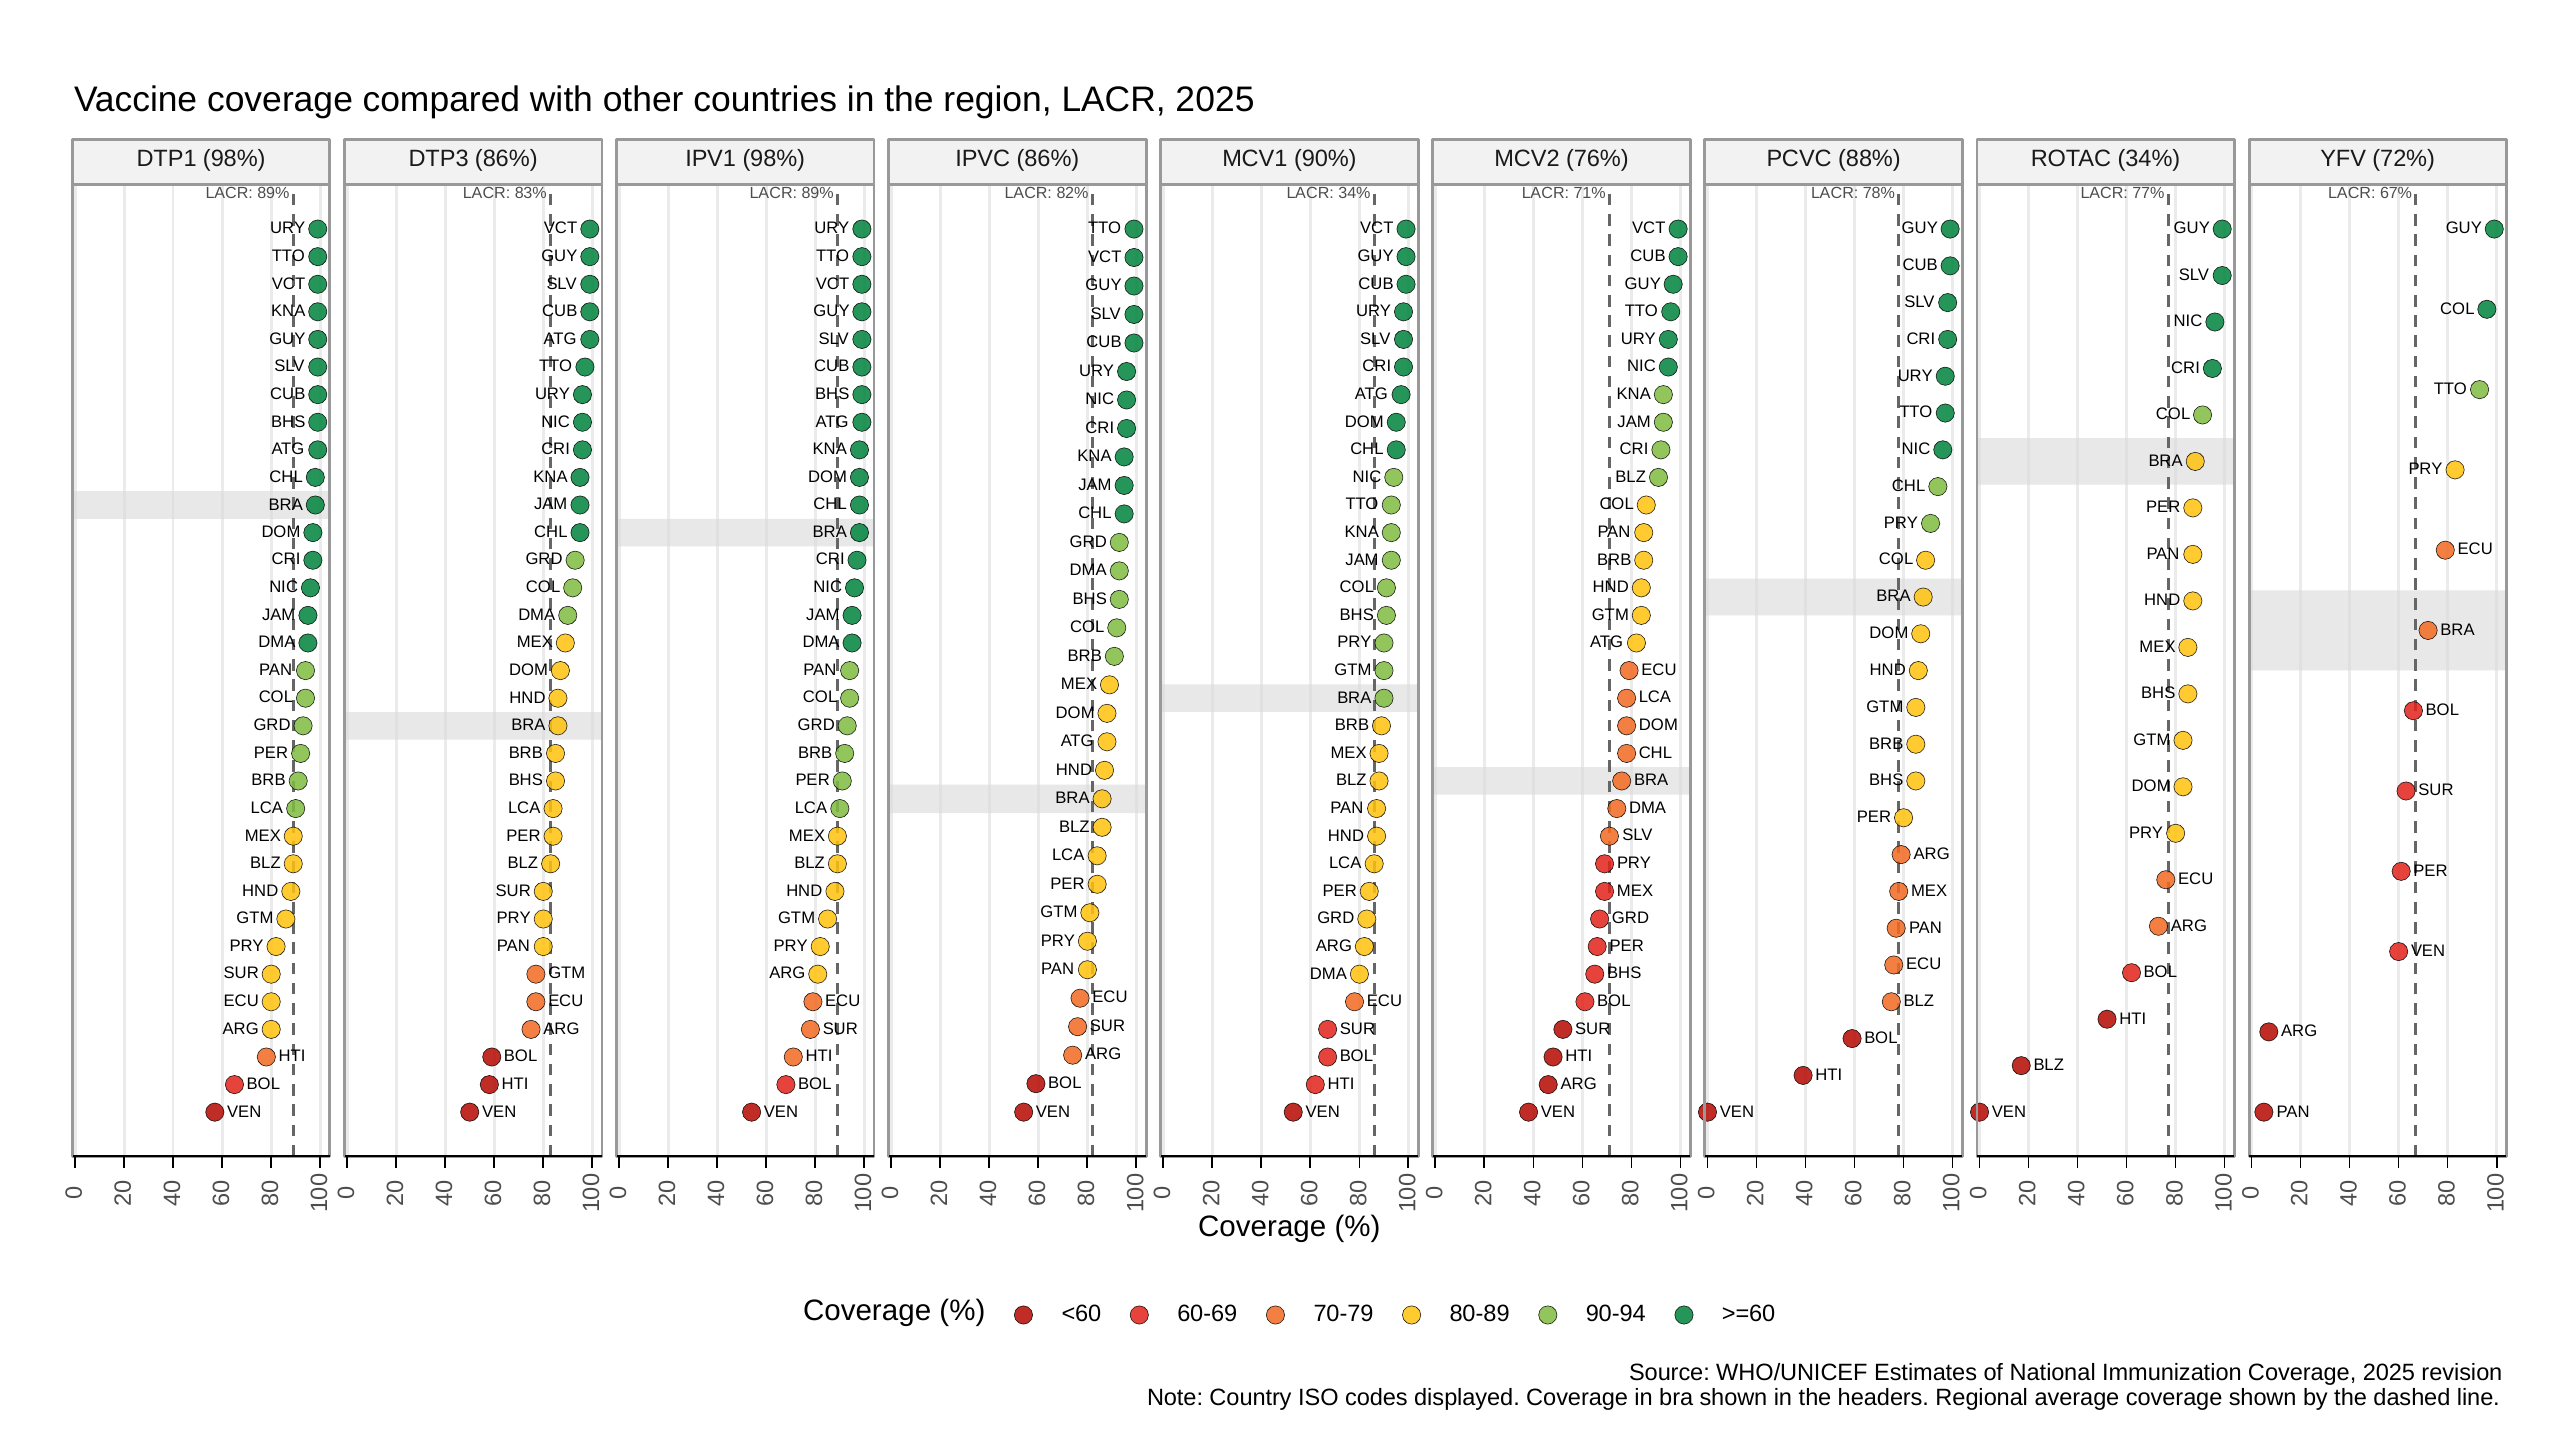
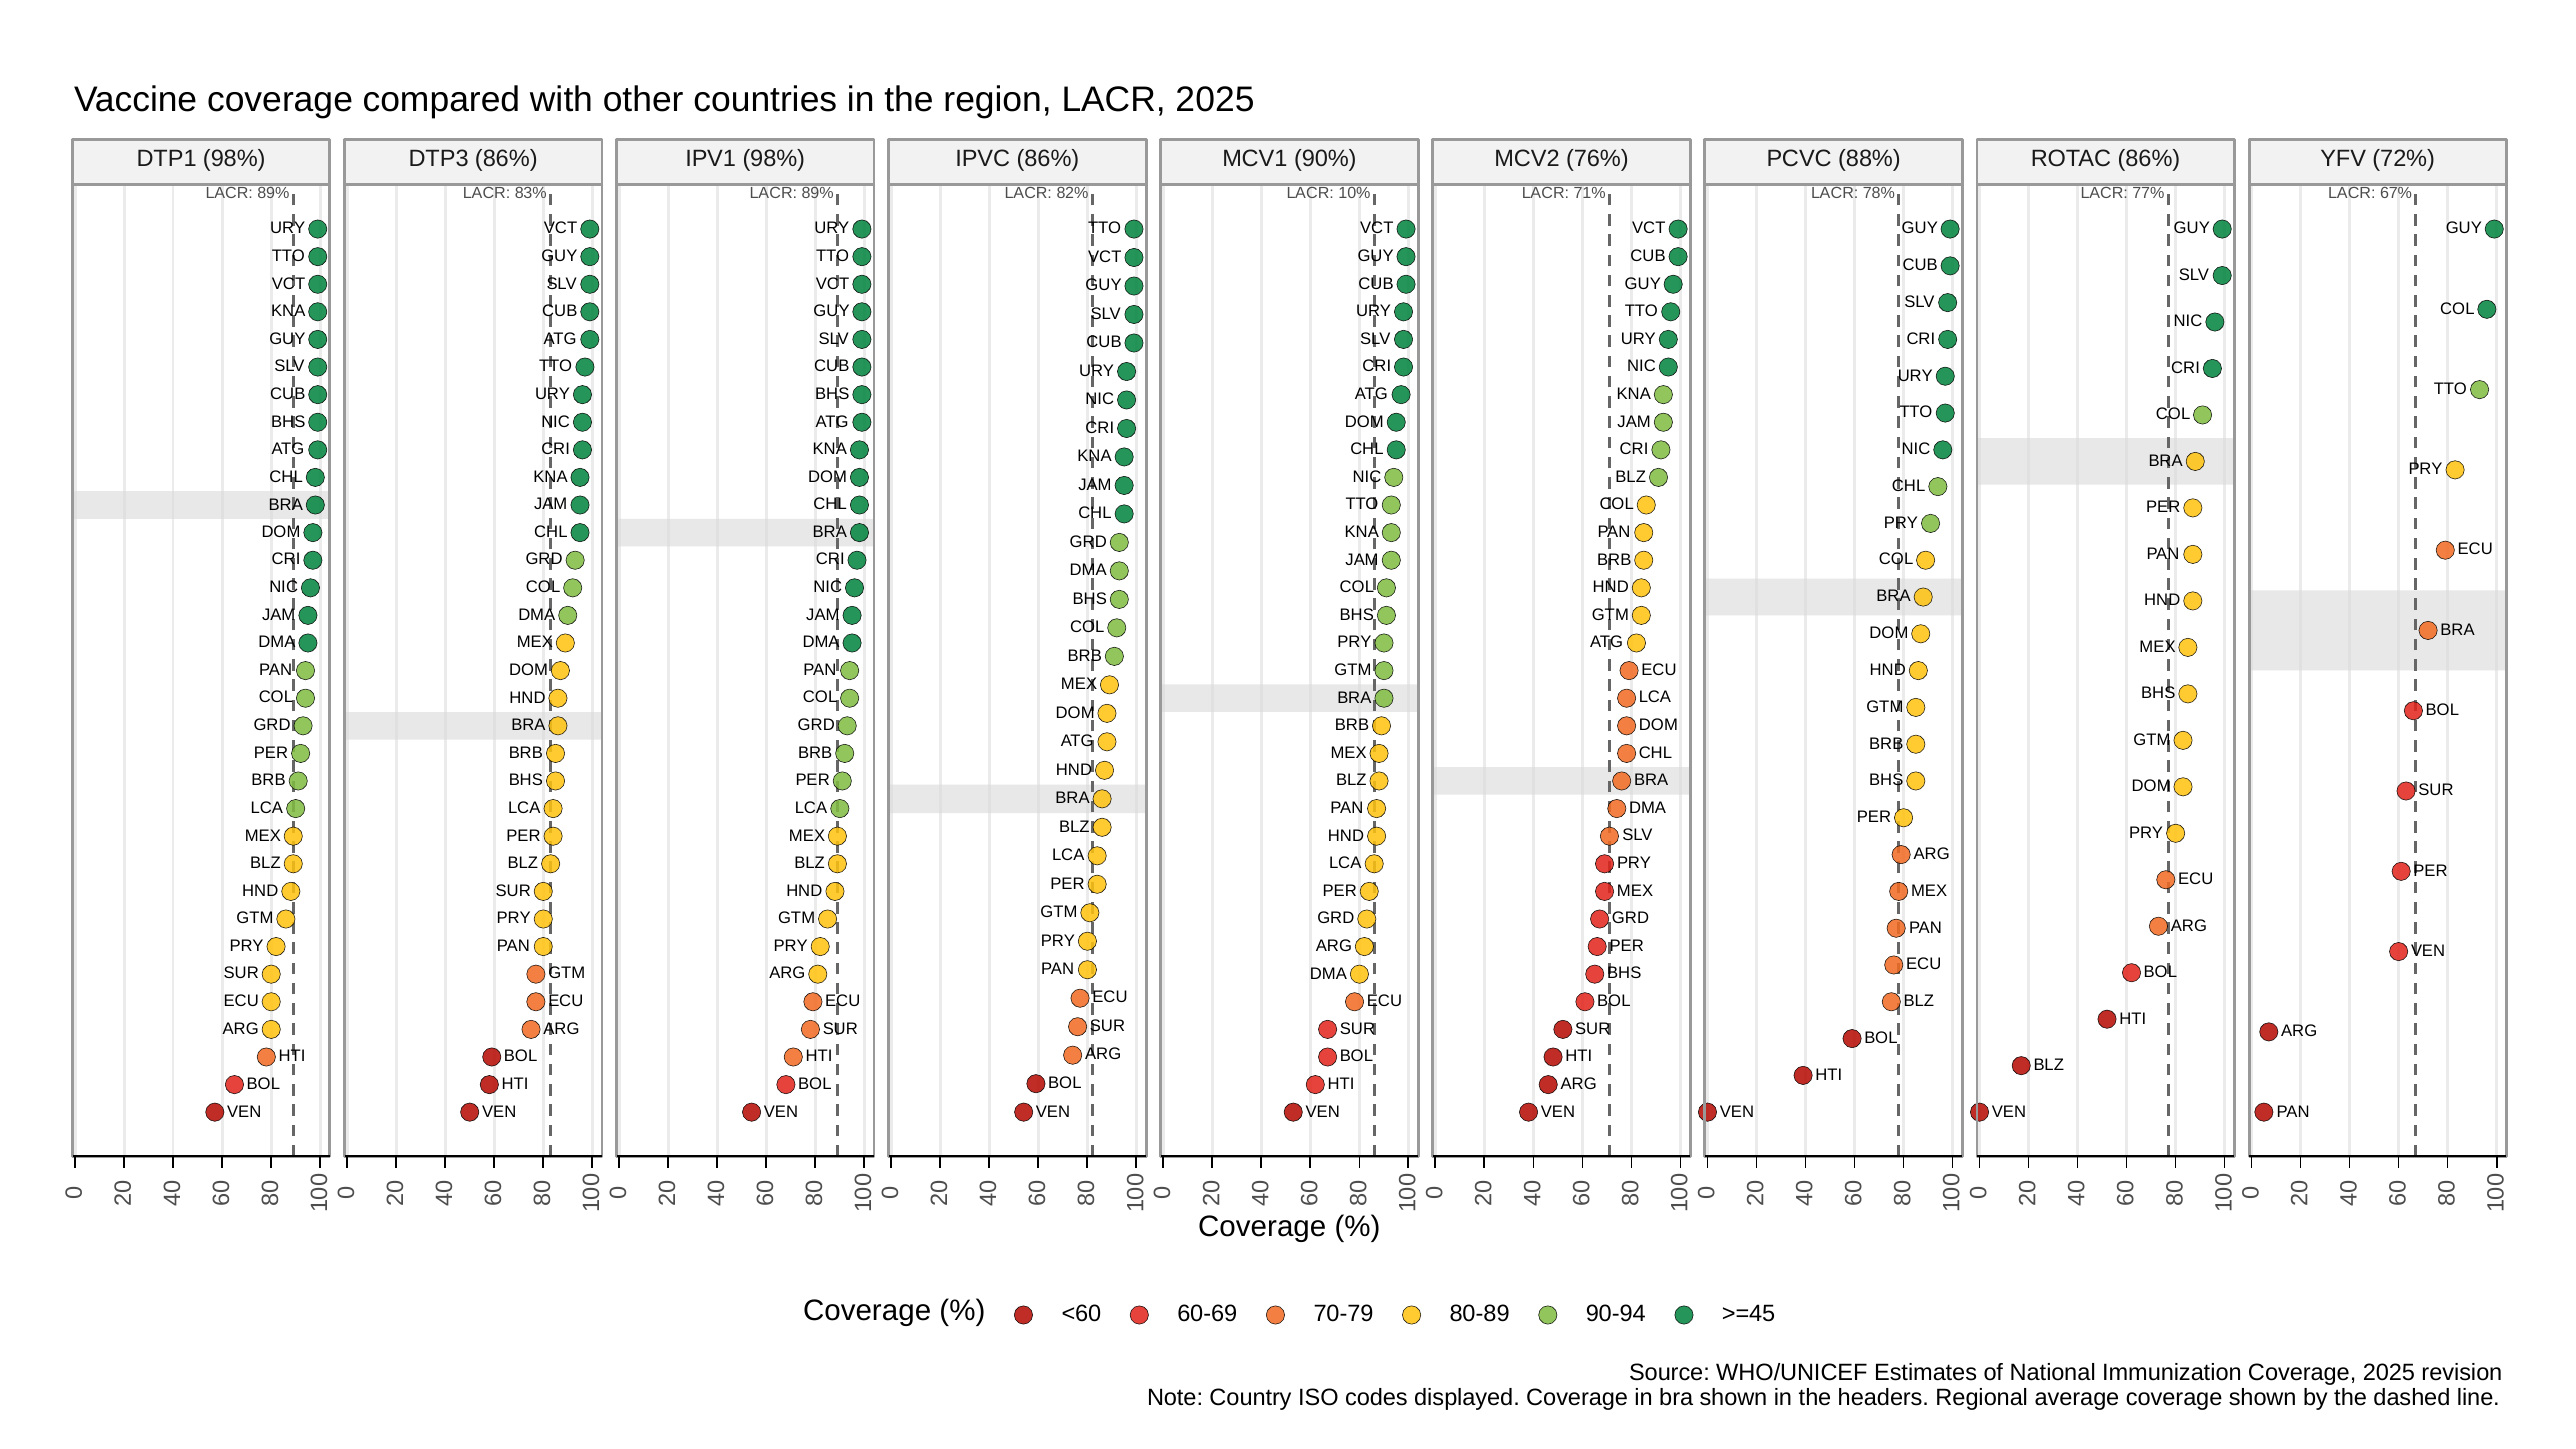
ROTAC 34%: 34% -> 86% (2149, 159)
LACR 34%: 34% -> 10% (1354, 193)
>=60: >=60 -> >=45 (1749, 1314)
